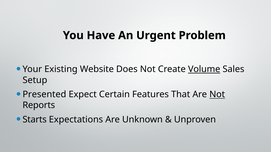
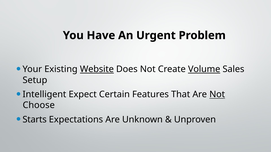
Website underline: none -> present (97, 69)
Presented: Presented -> Intelligent (44, 95)
Reports: Reports -> Choose (39, 105)
